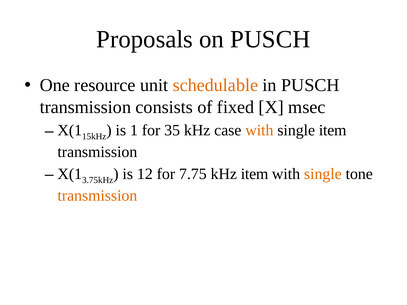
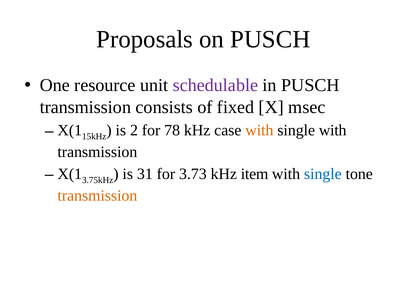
schedulable colour: orange -> purple (215, 85)
1: 1 -> 2 (134, 130)
35: 35 -> 78 (172, 130)
single item: item -> with (333, 130)
12: 12 -> 31 (145, 174)
7.75: 7.75 -> 3.73 (193, 174)
single colour: orange -> blue (323, 174)
